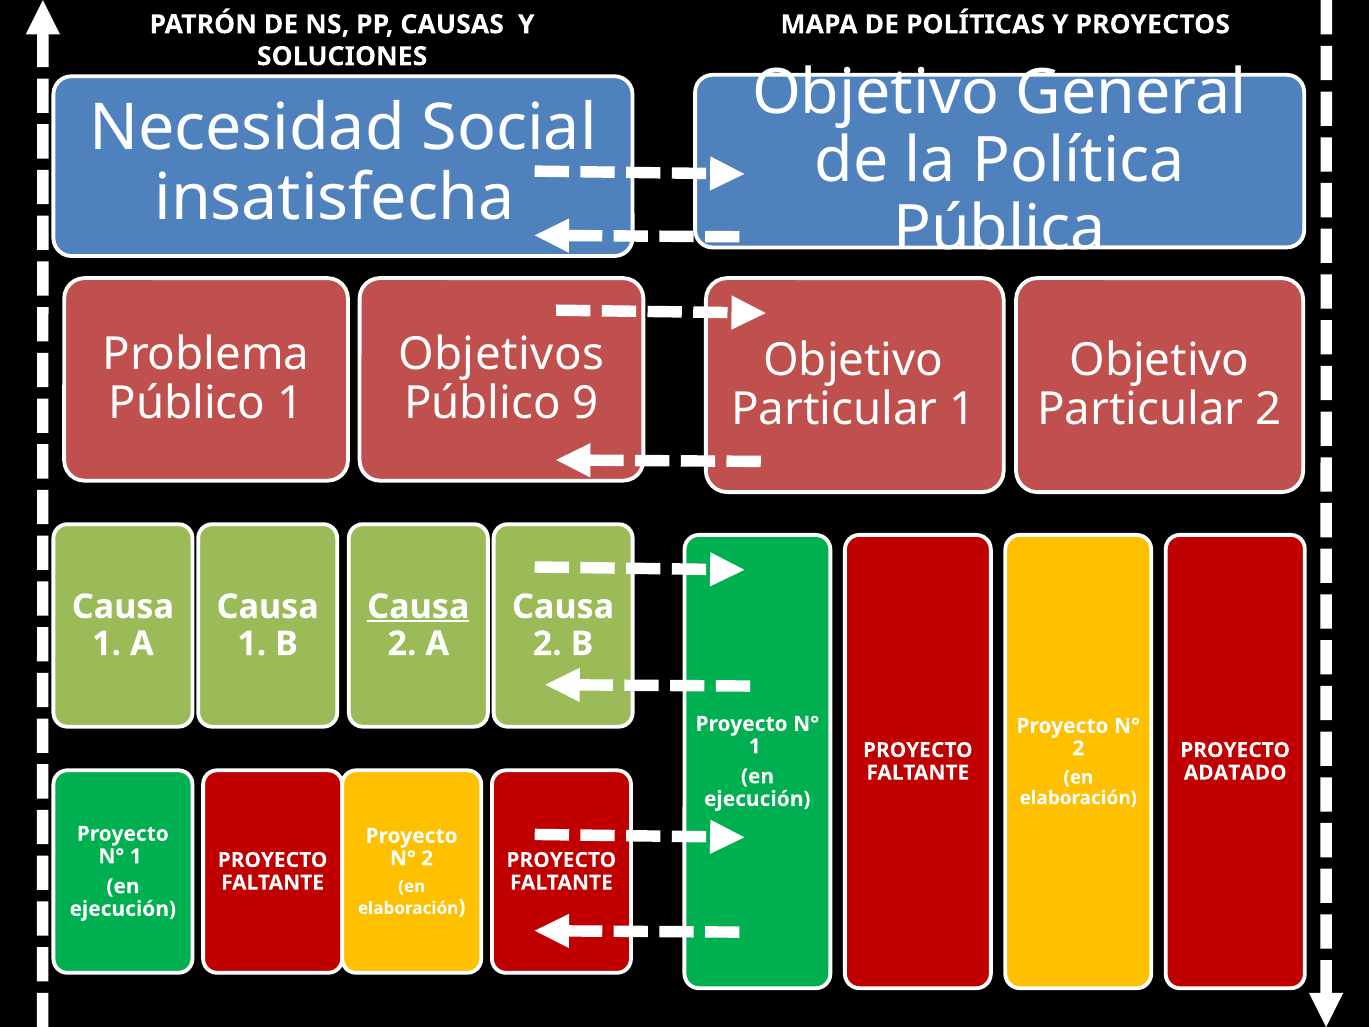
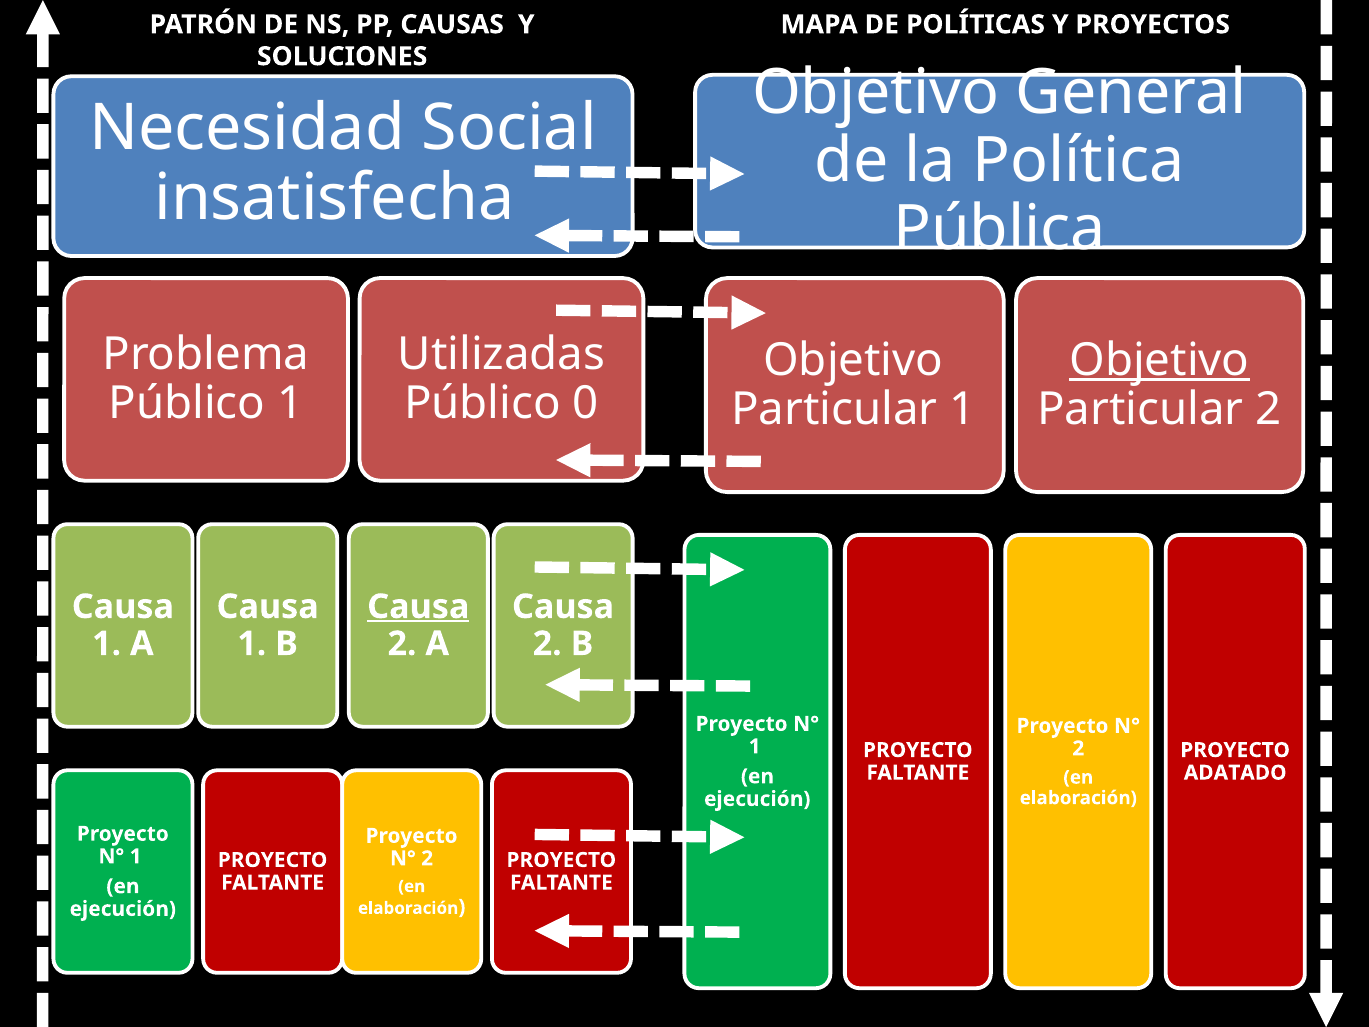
Objetivos: Objetivos -> Utilizadas (502, 354)
Objetivo underline: none -> present (1159, 360)
9: 9 -> 0 (586, 404)
